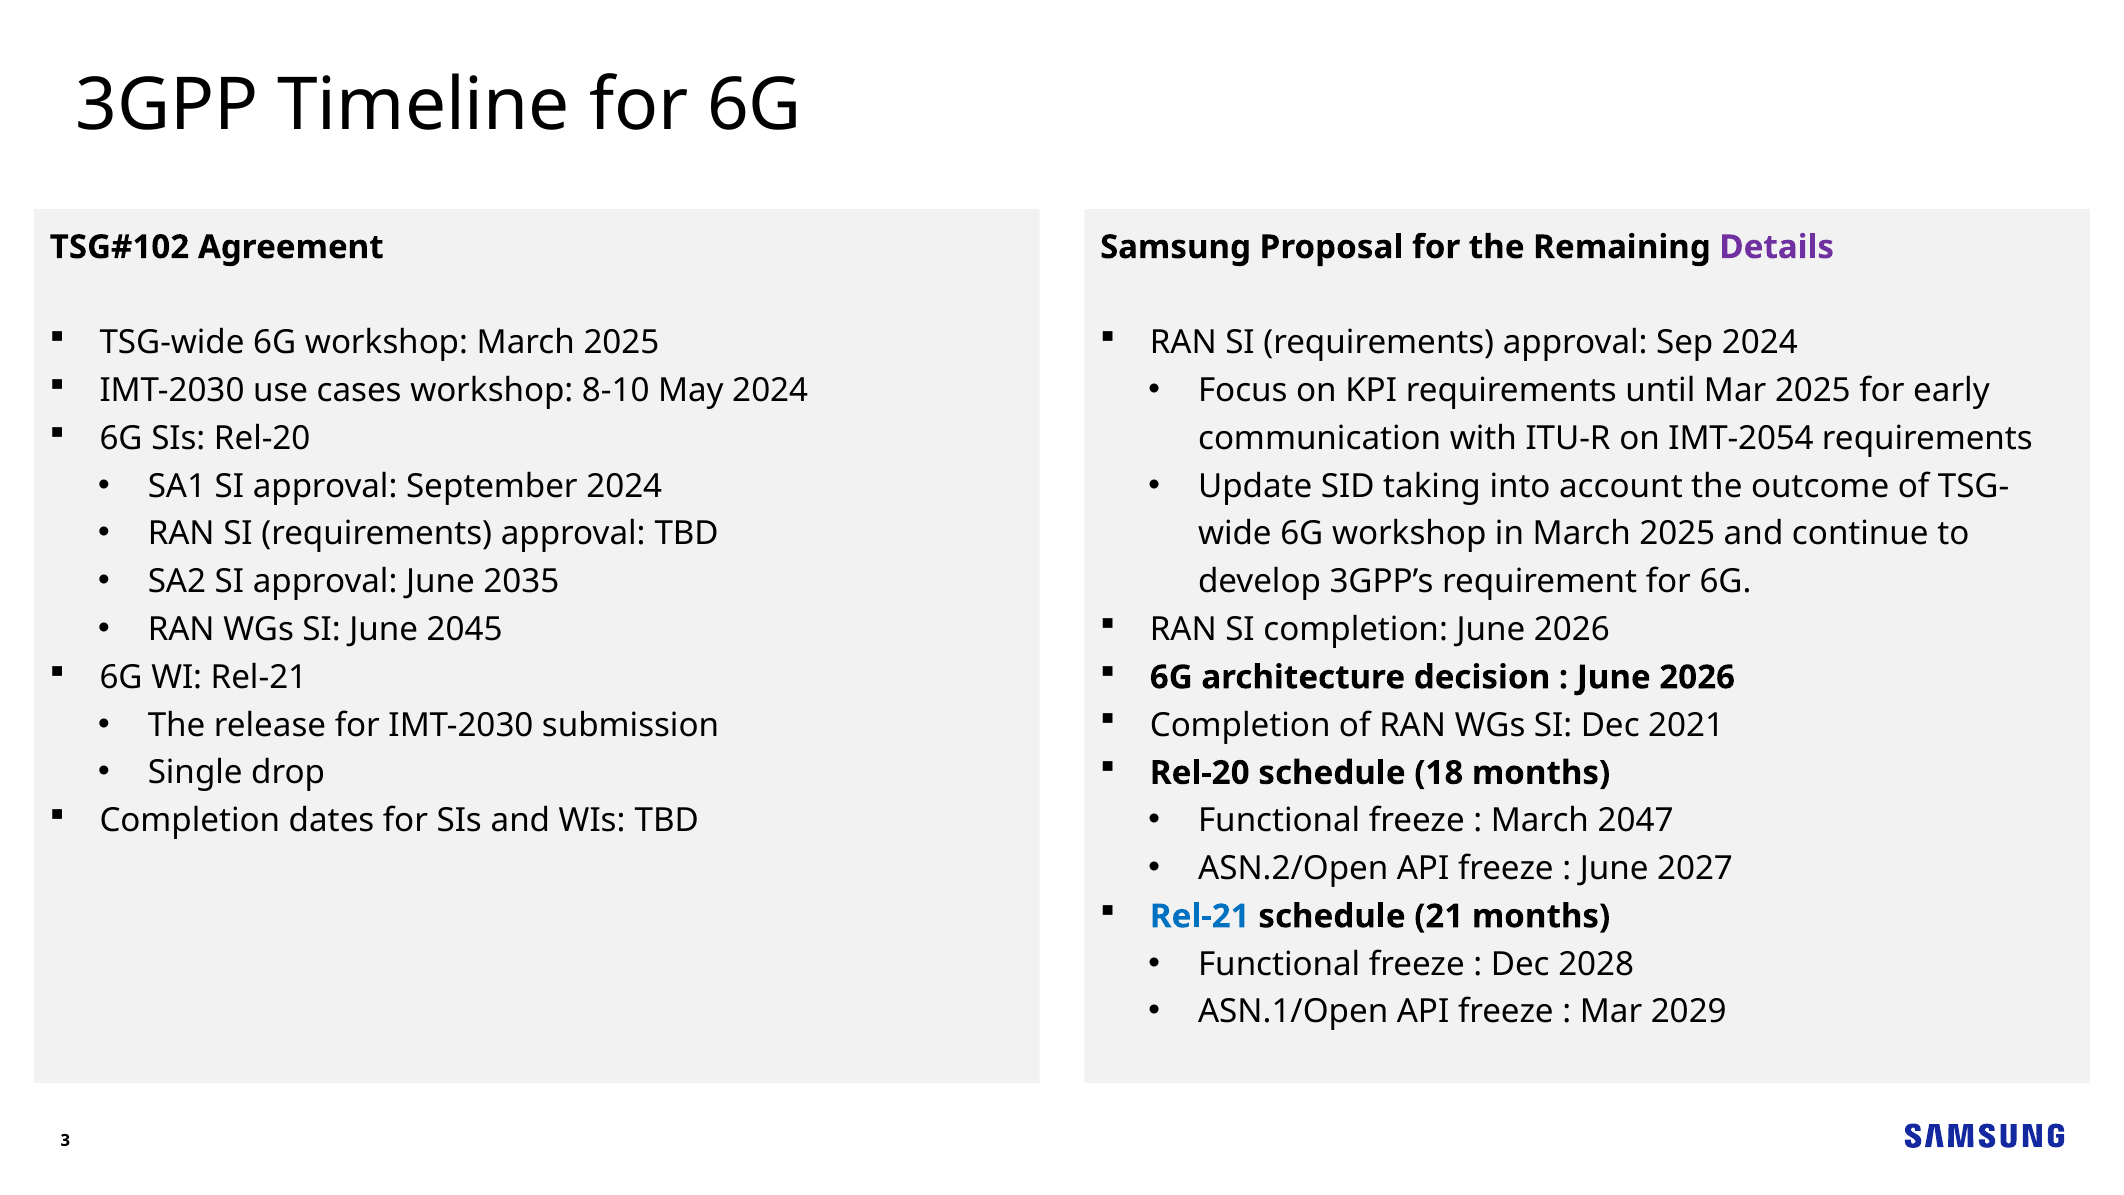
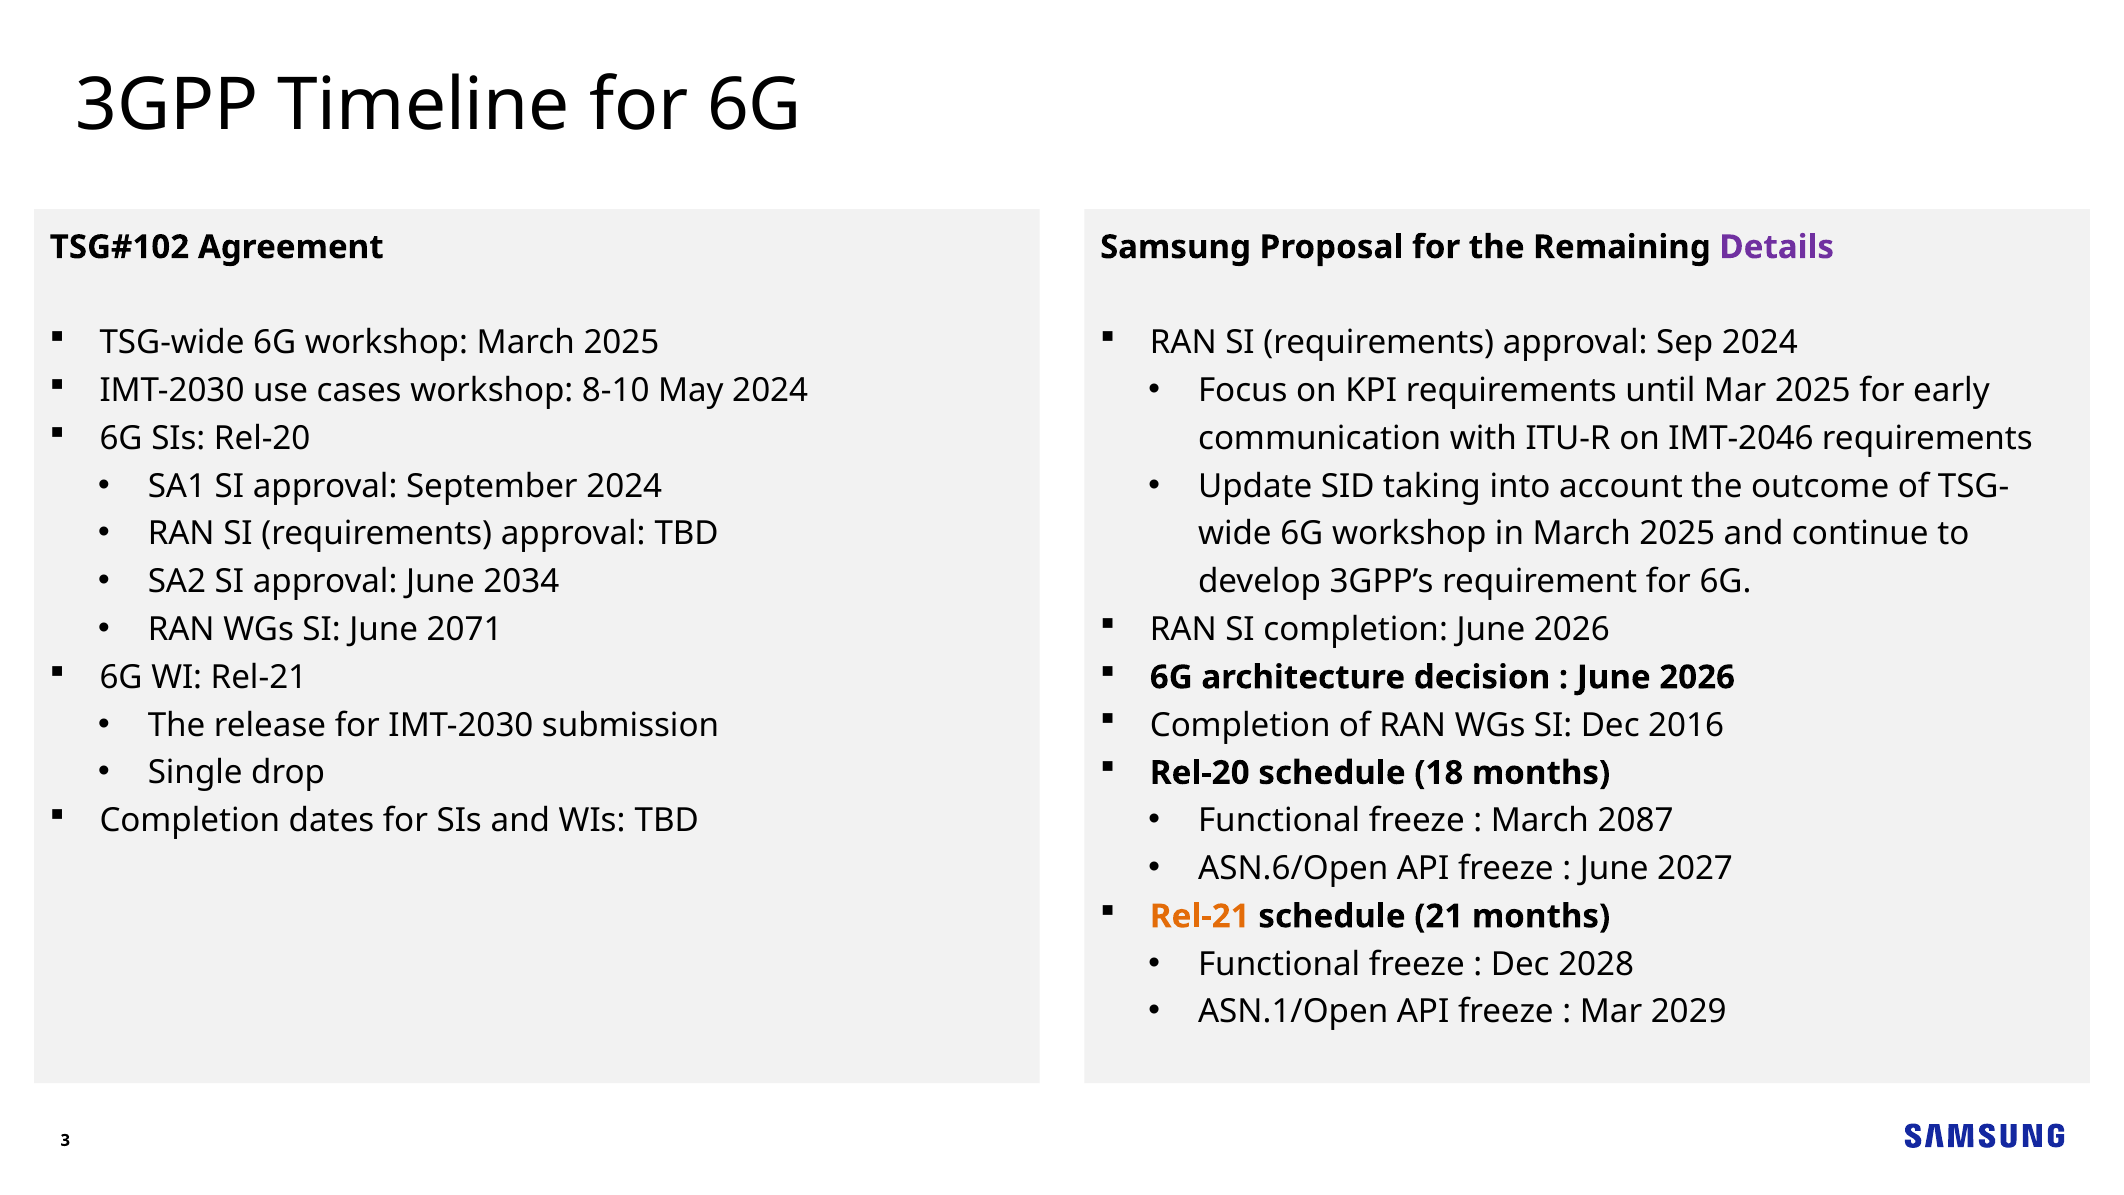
IMT-2054: IMT-2054 -> IMT-2046 (1741, 438)
2035: 2035 -> 2034 (521, 582)
2045: 2045 -> 2071 (465, 629)
2021: 2021 -> 2016 (1686, 725)
2047: 2047 -> 2087 (1636, 821)
ASN.2/Open: ASN.2/Open -> ASN.6/Open (1293, 868)
Rel-21 colour: blue -> orange (1200, 916)
